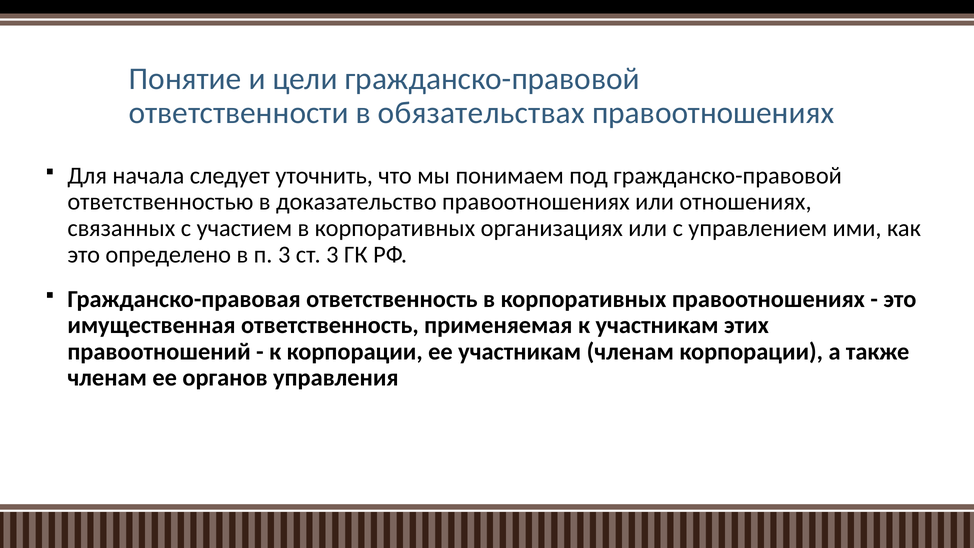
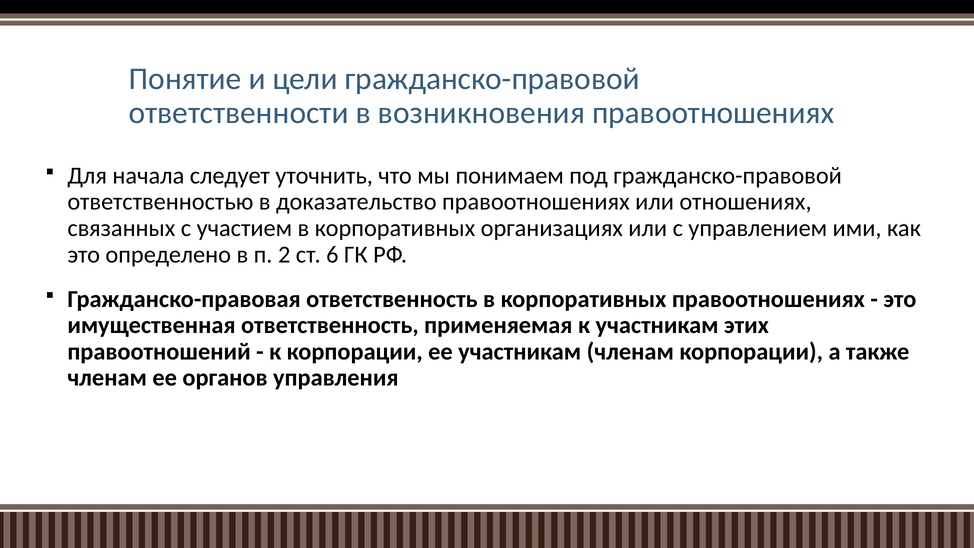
обязательствах: обязательствах -> возникновения (481, 113)
п 3: 3 -> 2 (284, 254)
ст 3: 3 -> 6 (332, 254)
